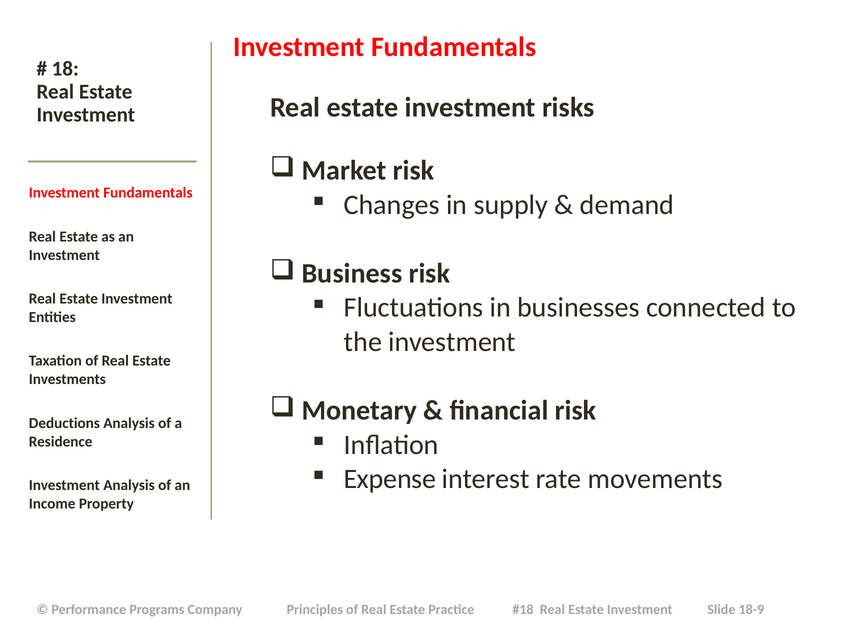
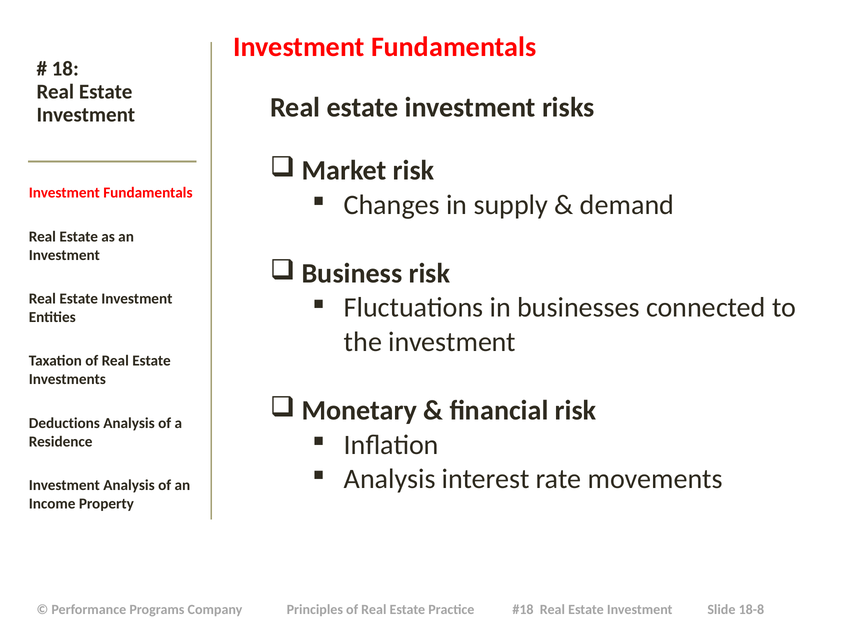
Expense: Expense -> Analysis (390, 479)
18-9: 18-9 -> 18-8 (751, 610)
